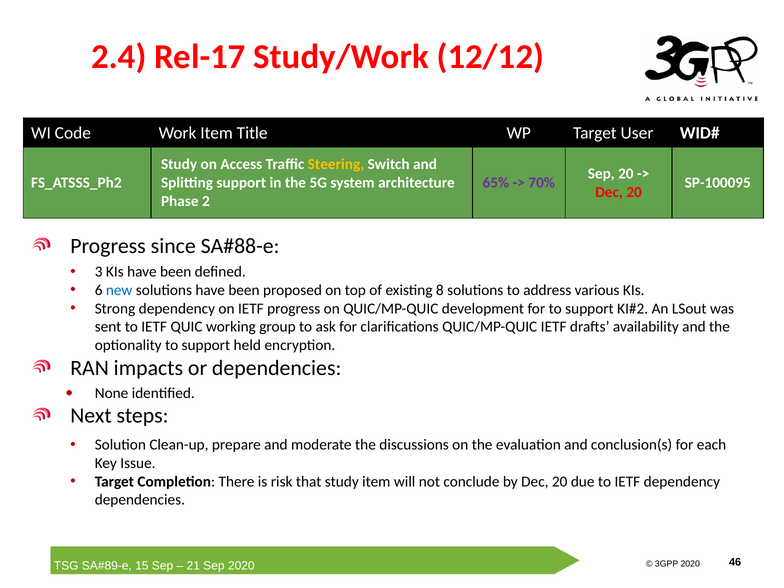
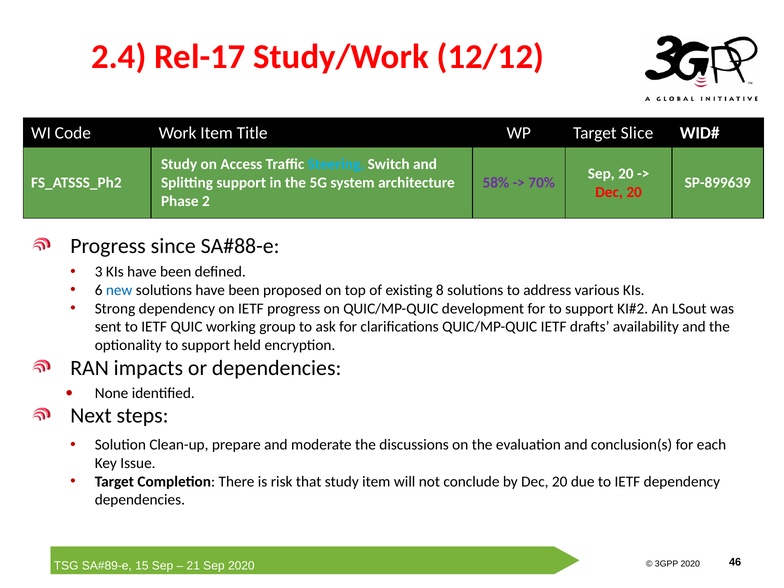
User: User -> Slice (637, 133)
Steering colour: yellow -> light blue (336, 164)
65%: 65% -> 58% (496, 183)
SP-100095: SP-100095 -> SP-899639 (718, 183)
